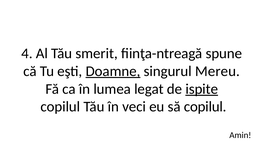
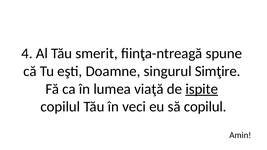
Doamne underline: present -> none (113, 71)
Mereu: Mereu -> Simţire (218, 71)
legat: legat -> viaţă (149, 89)
